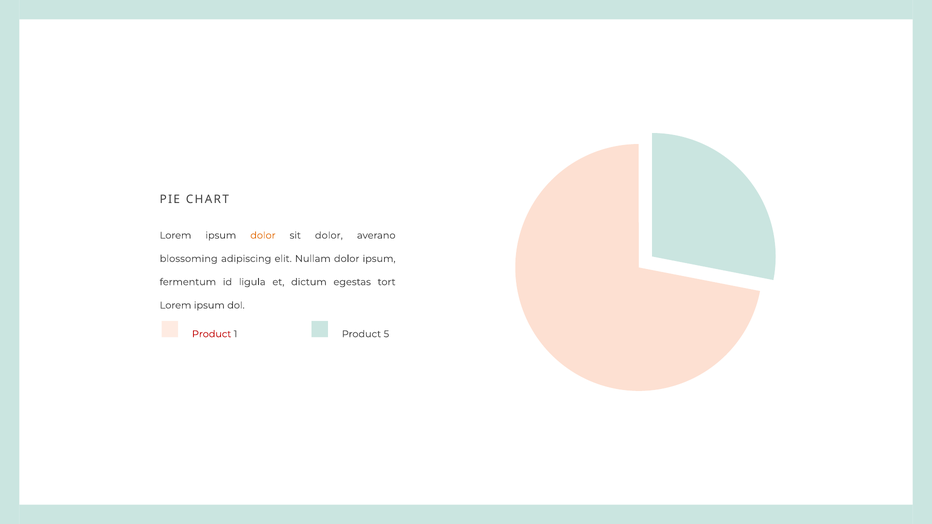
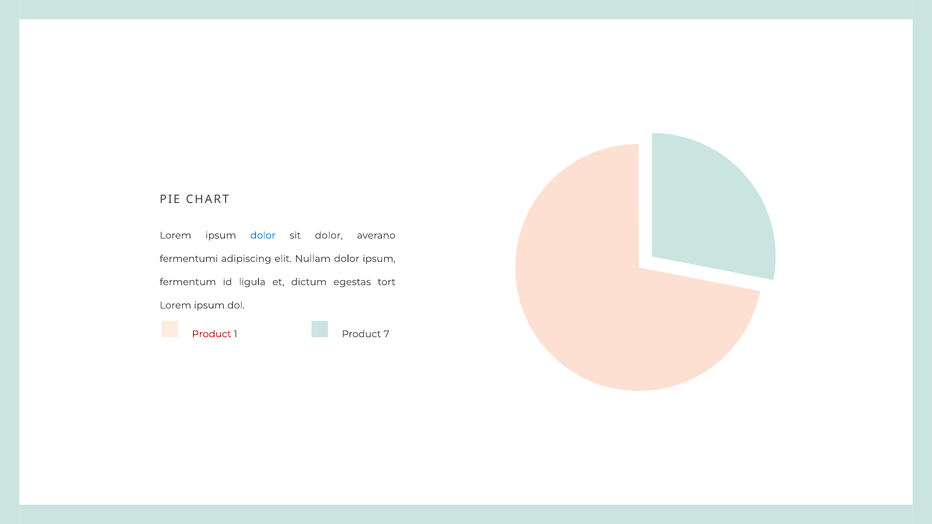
dolor colour: orange -> blue (263, 236)
blossoming: blossoming -> fermentumi (189, 259)
5: 5 -> 7 (386, 334)
